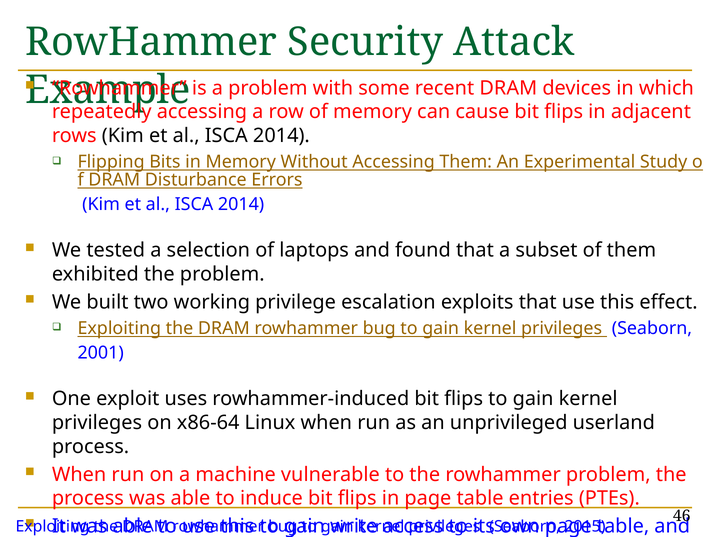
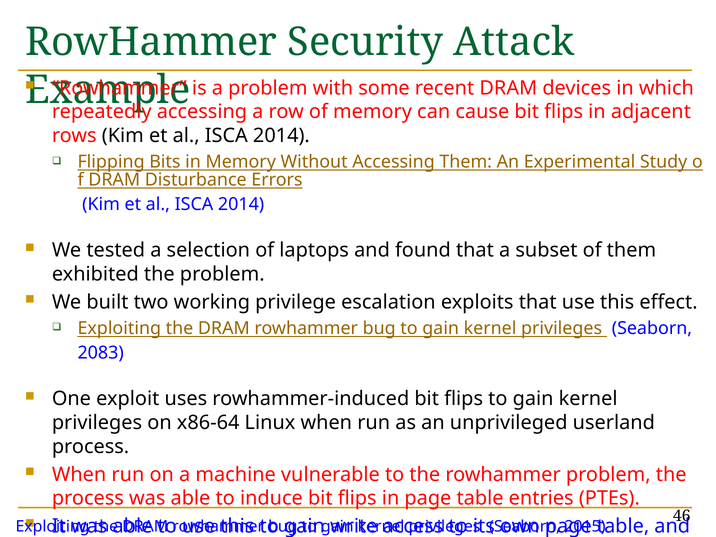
2001: 2001 -> 2083 (101, 353)
